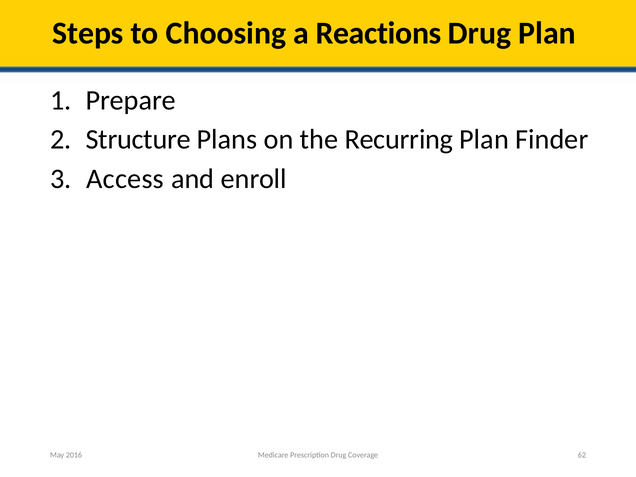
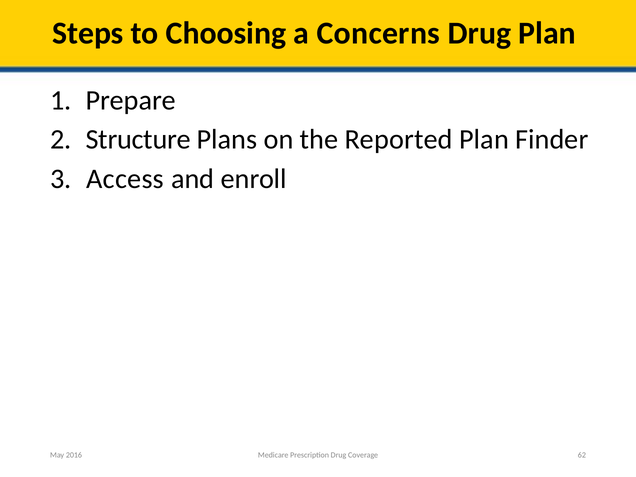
Reactions: Reactions -> Concerns (378, 34)
Recurring: Recurring -> Reported (399, 139)
